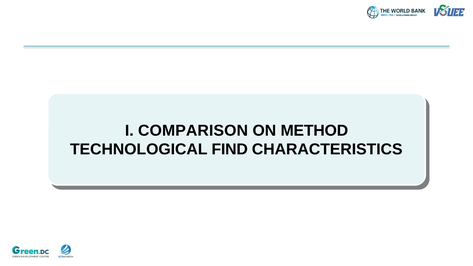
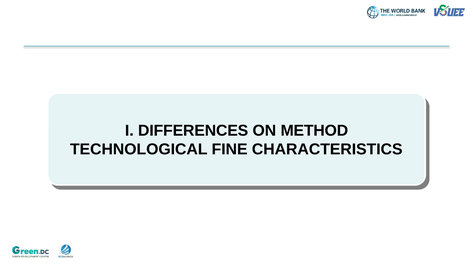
COMPARISON: COMPARISON -> DIFFERENCES (193, 131)
FIND: FIND -> FINE (230, 149)
